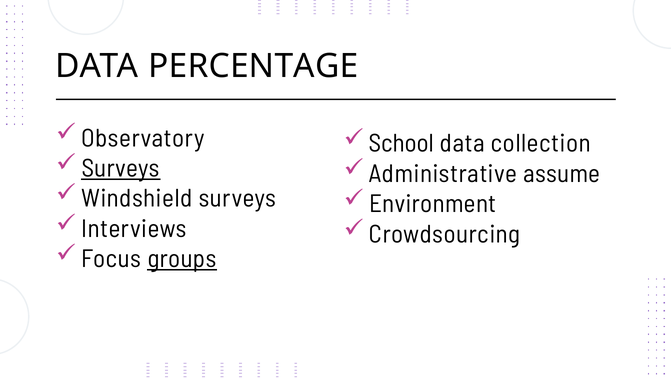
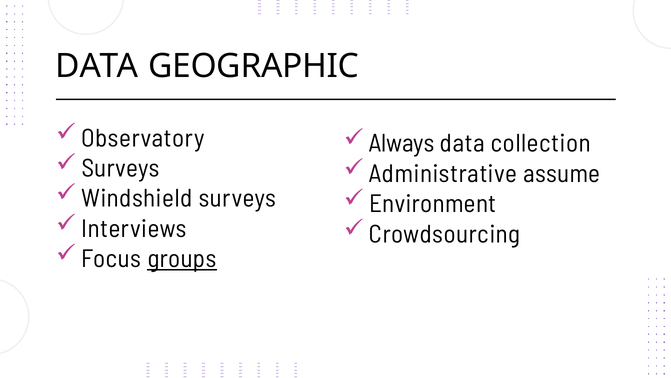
PERCENTAGE: PERCENTAGE -> GEOGRAPHIC (254, 66)
School: School -> Always (402, 143)
Surveys underline: present -> none (121, 168)
